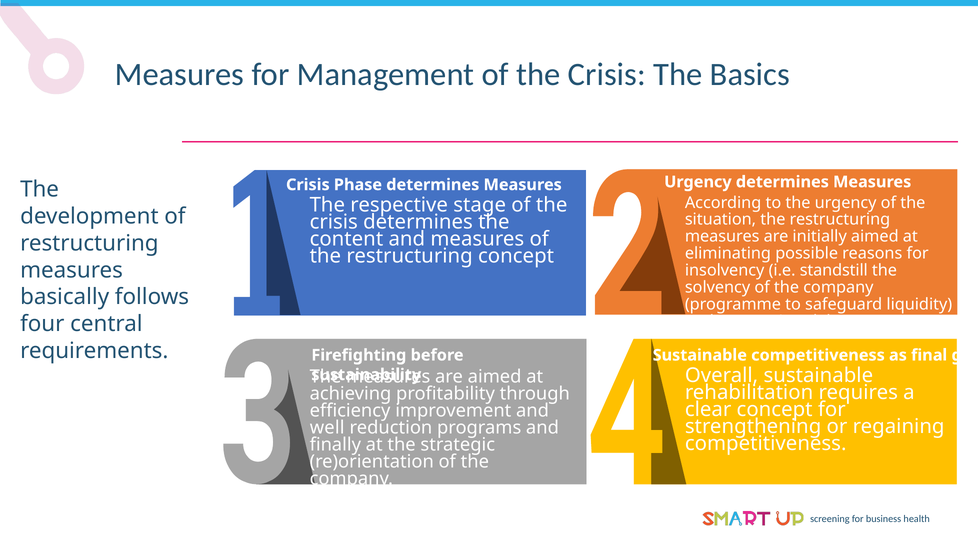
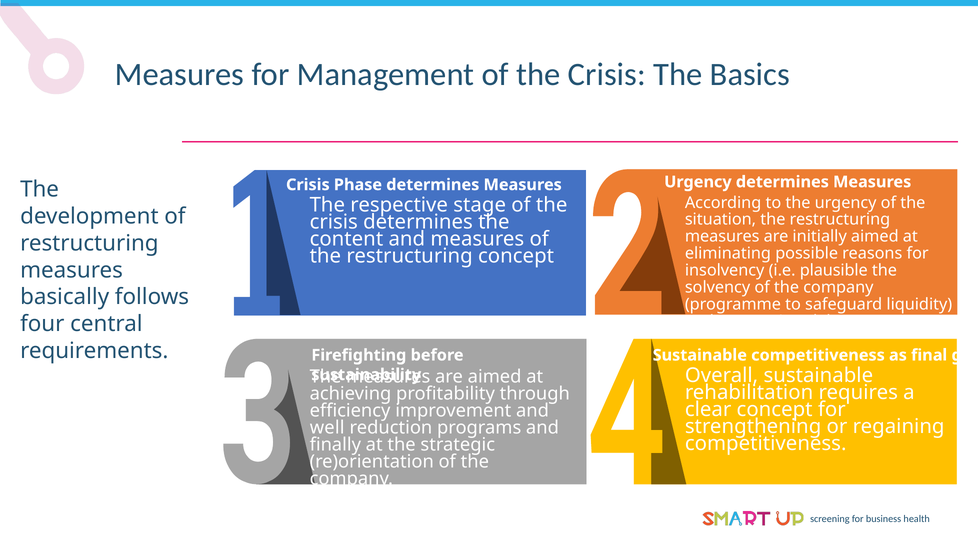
standstill: standstill -> plausible (834, 270)
